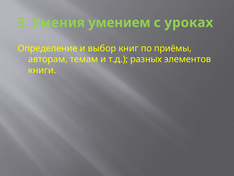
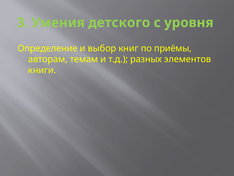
умением: умением -> детского (119, 23)
уроках: уроках -> уровня (189, 23)
